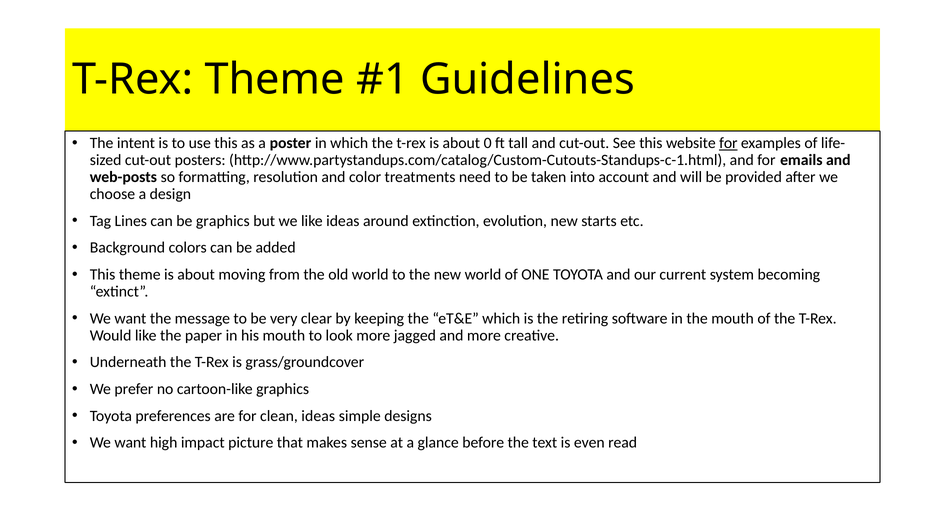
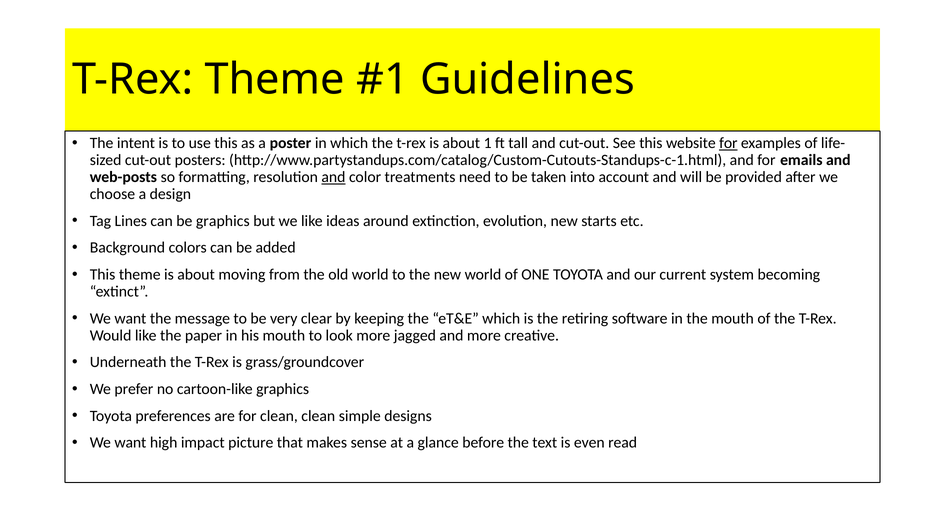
0: 0 -> 1 (488, 143)
and underline: none -> present (333, 177)
clean ideas: ideas -> clean (318, 416)
